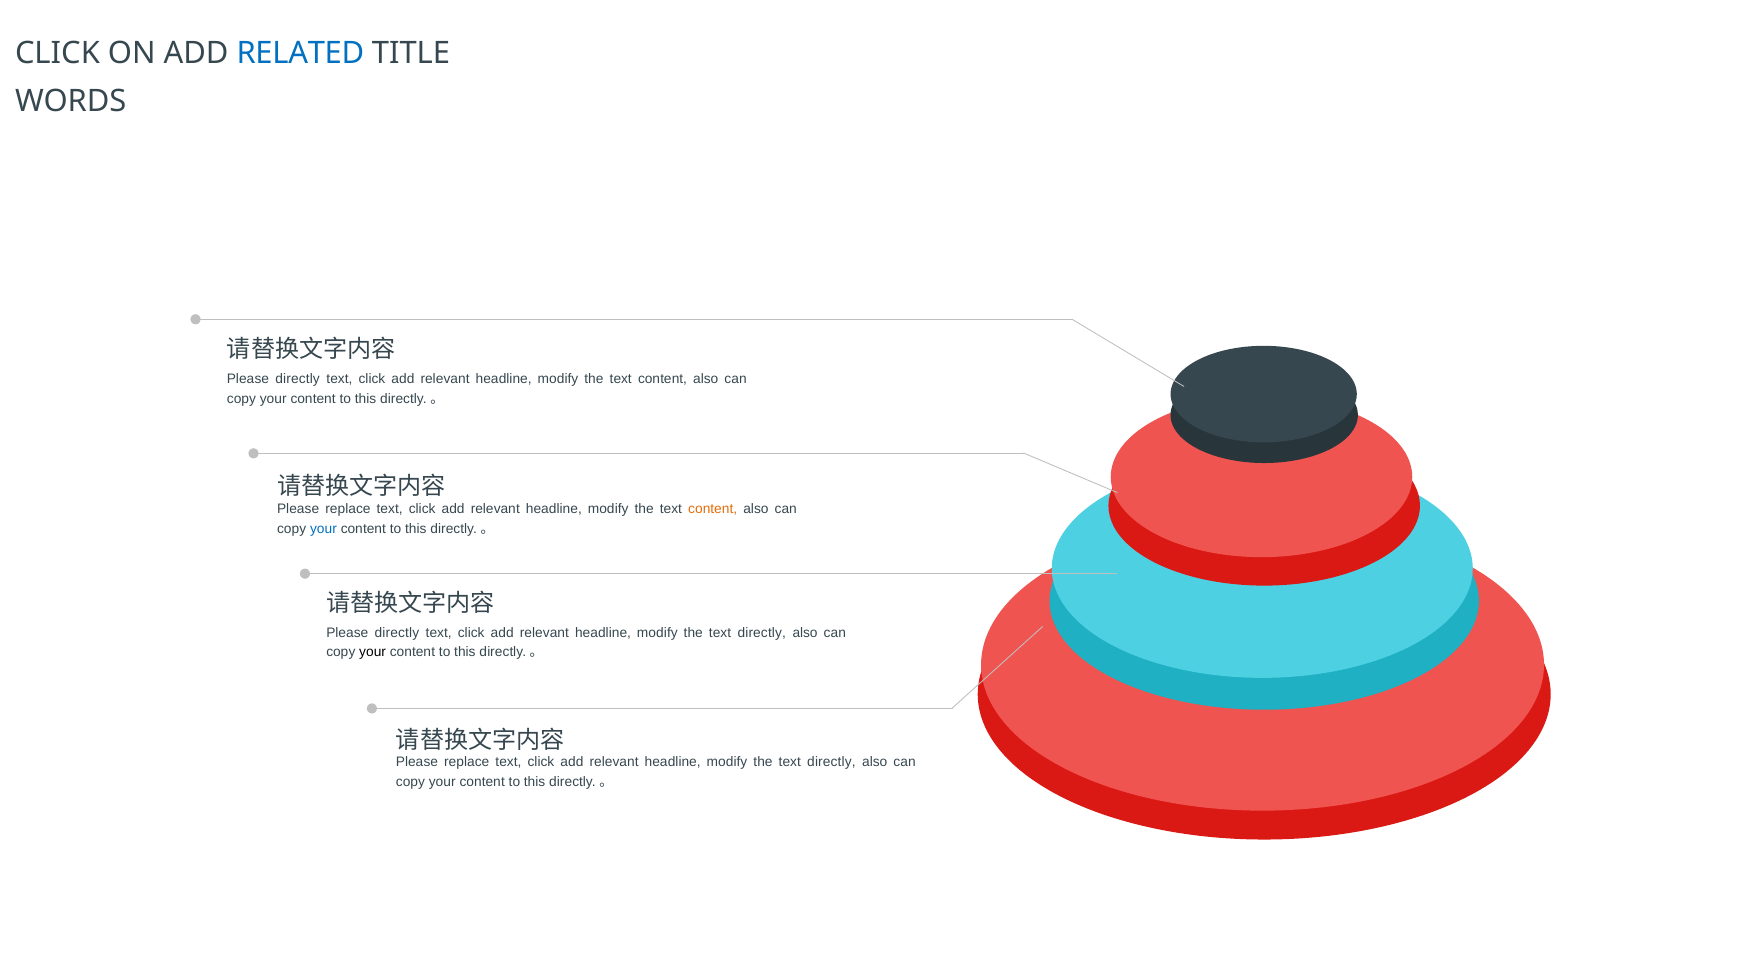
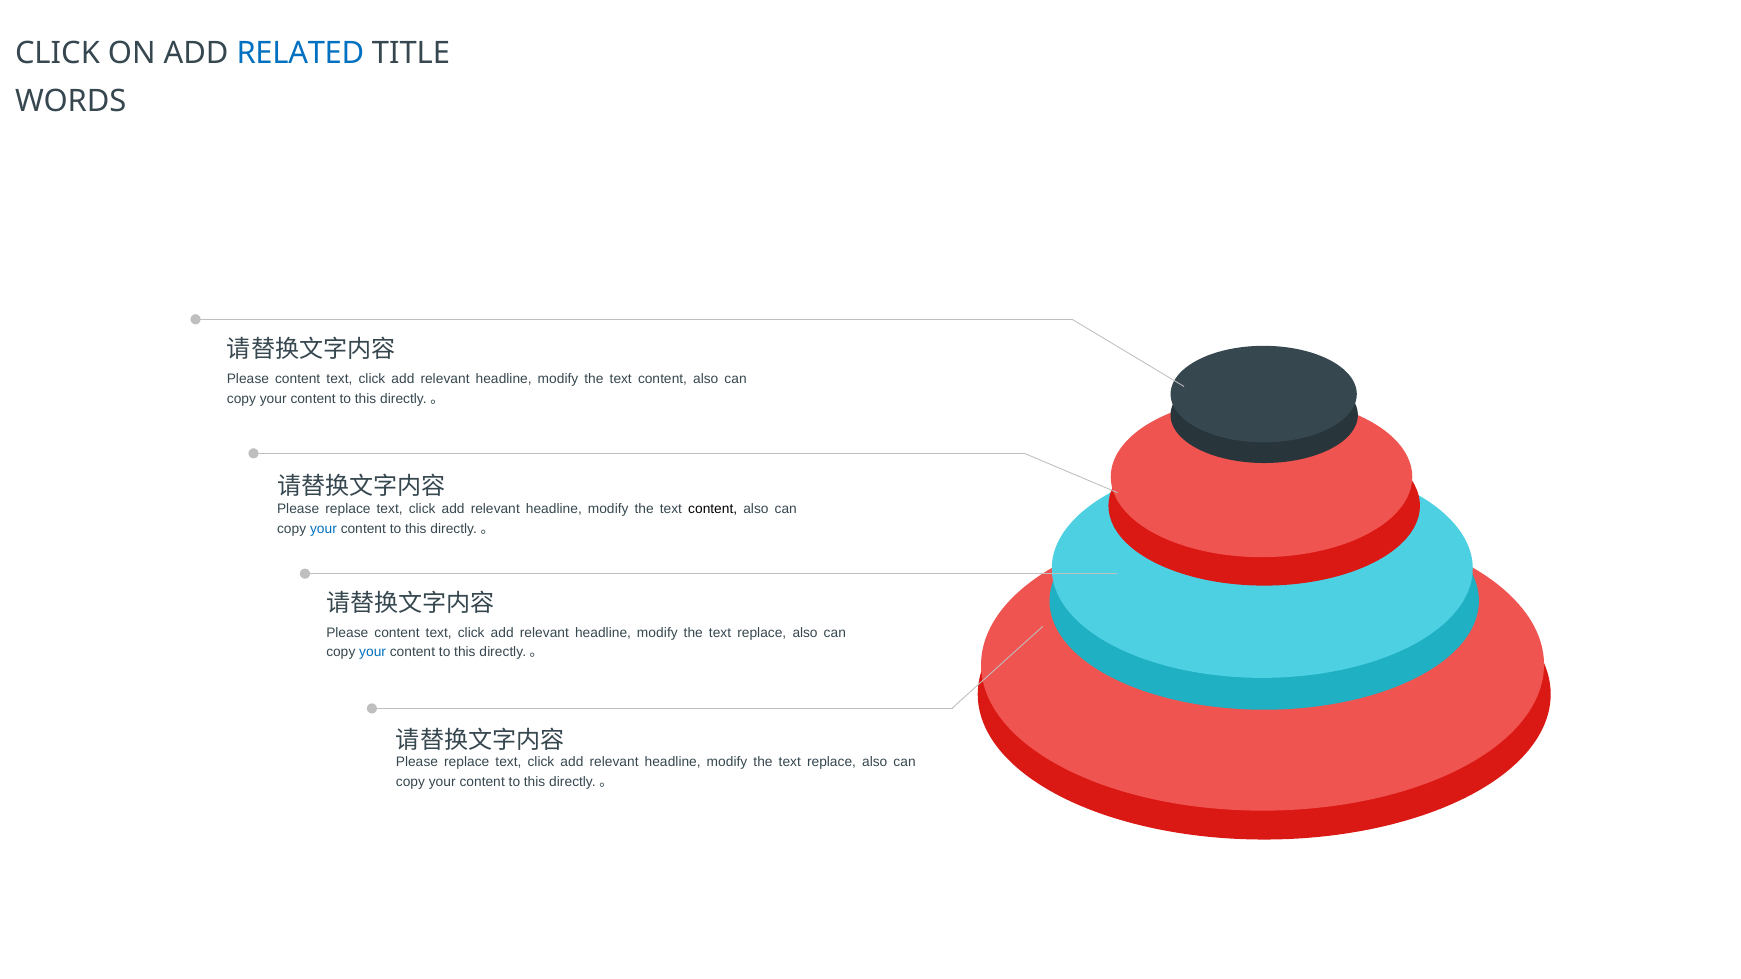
directly: directly -> content (298, 379)
content colour: orange -> black (713, 509)
directly: directly -> content (397, 633)
directly: directly -> replace (762, 633)
your colour: black -> blue (373, 652)
directly: directly -> replace (832, 762)
